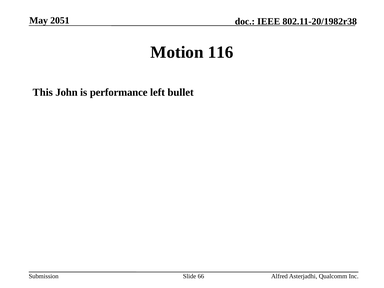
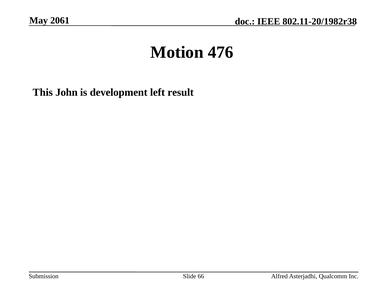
2051: 2051 -> 2061 (60, 20)
116: 116 -> 476 (221, 52)
performance: performance -> development (119, 92)
bullet: bullet -> result (181, 92)
